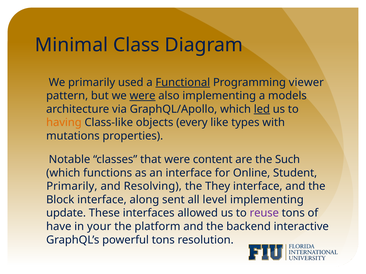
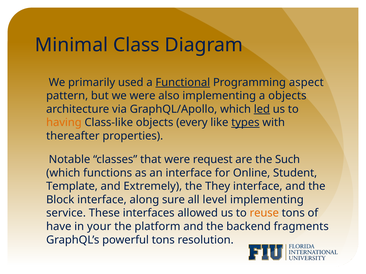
viewer: viewer -> aspect (306, 83)
were underline: present -> none (143, 96)
a models: models -> objects (287, 96)
types underline: none -> present (245, 123)
mutations: mutations -> thereafter (73, 136)
content: content -> request (213, 160)
Primarily: Primarily -> Template (72, 187)
Resolving: Resolving -> Extremely (153, 187)
sent: sent -> sure (173, 200)
update: update -> service (66, 213)
reuse colour: purple -> orange (264, 213)
interactive: interactive -> fragments (301, 227)
